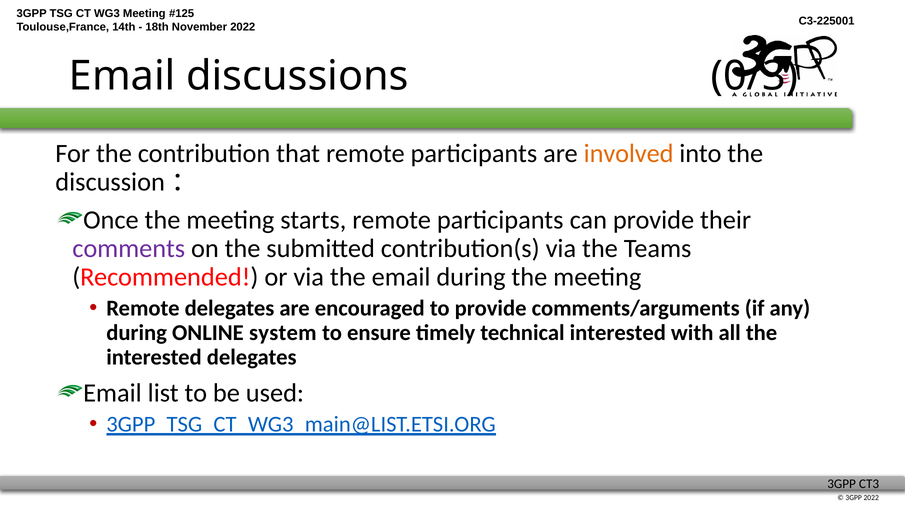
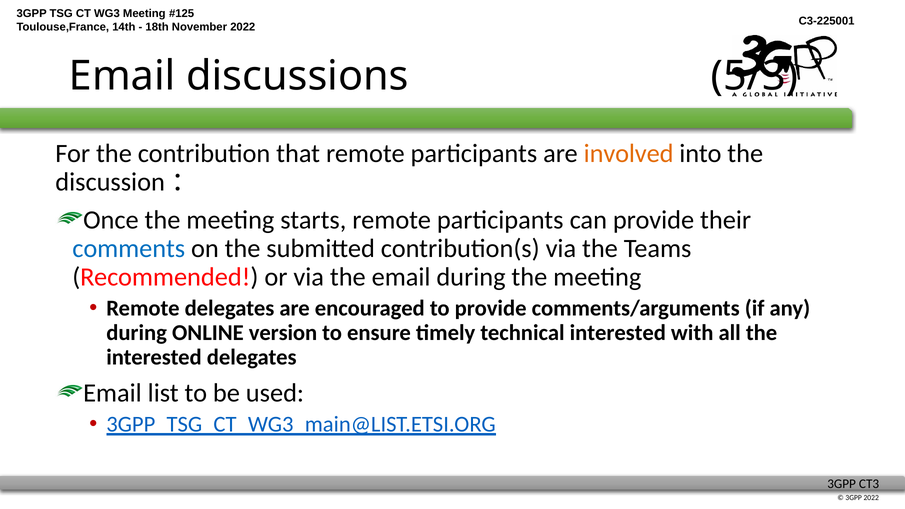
0/3: 0/3 -> 5/3 (754, 76)
comments colour: purple -> blue (129, 249)
system: system -> version (283, 333)
